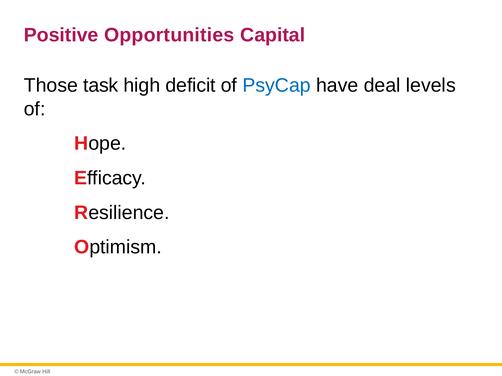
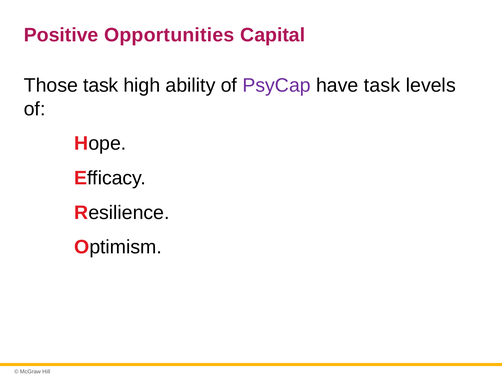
deficit: deficit -> ability (191, 86)
PsyCap colour: blue -> purple (277, 86)
have deal: deal -> task (382, 86)
